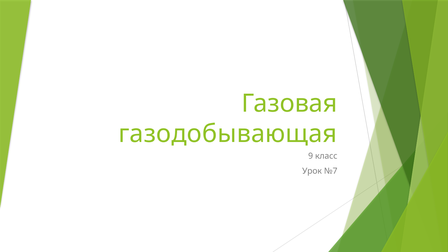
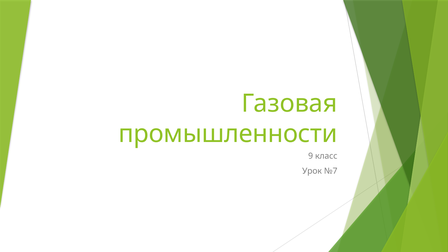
газодобывающая: газодобывающая -> промышленности (228, 134)
